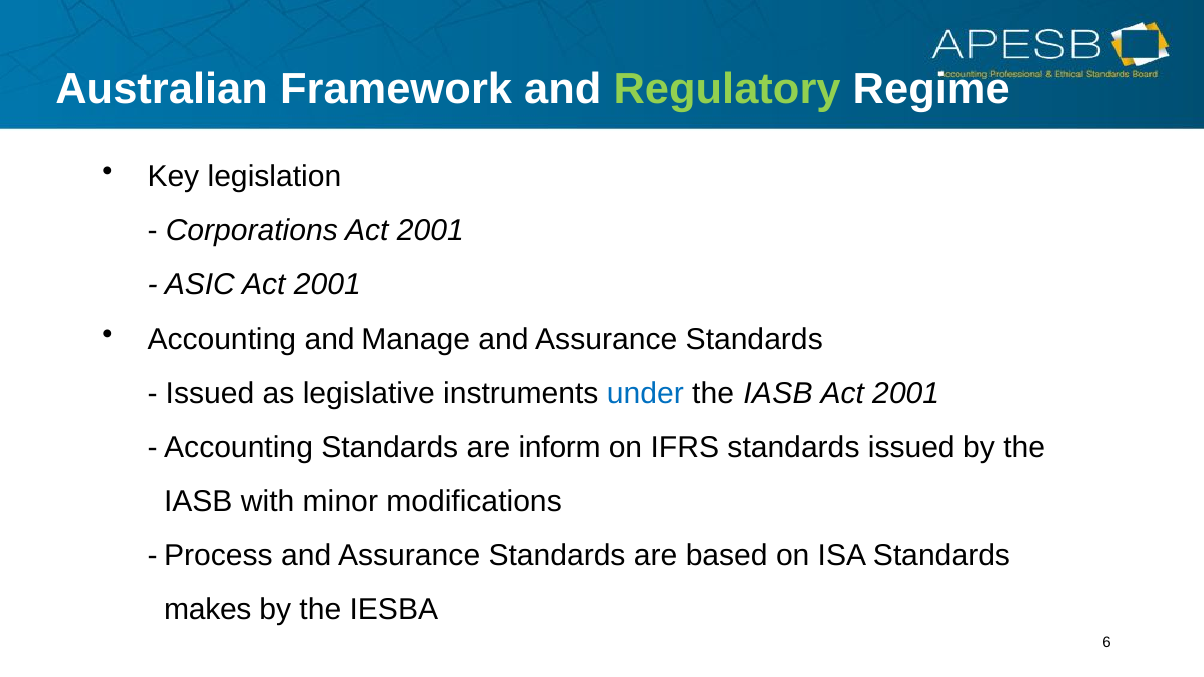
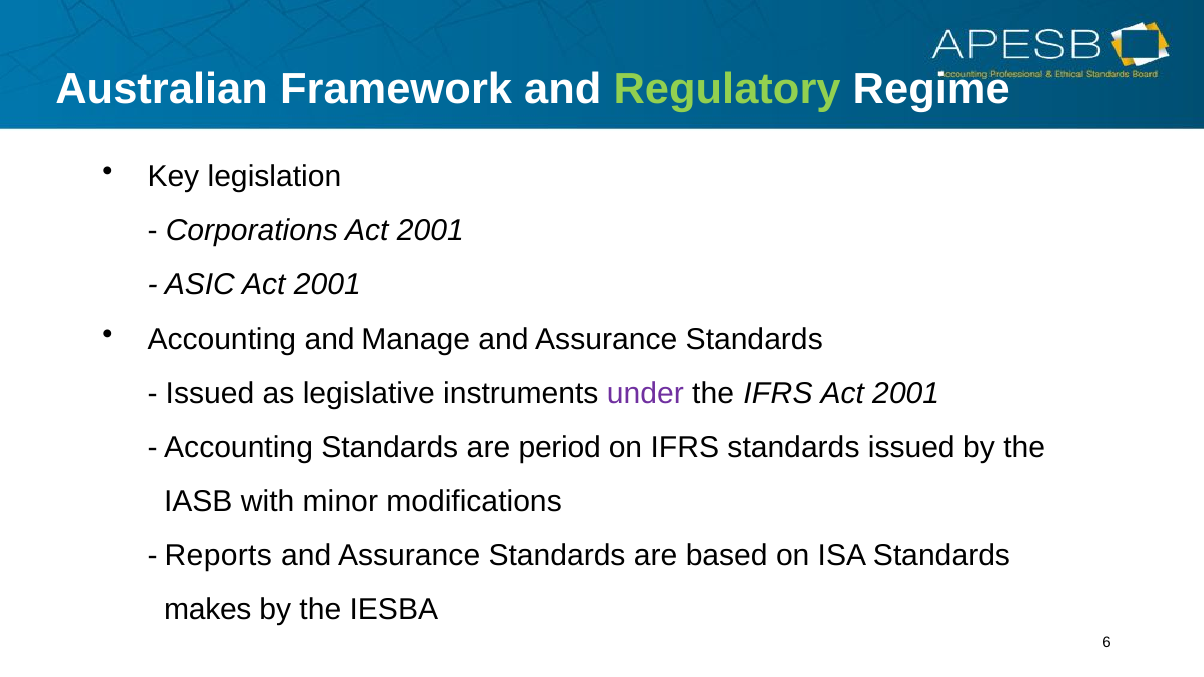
under colour: blue -> purple (645, 393)
IASB: IASB -> IFRS (778, 393)
inform: inform -> period (560, 448)
Process: Process -> Reports (218, 556)
